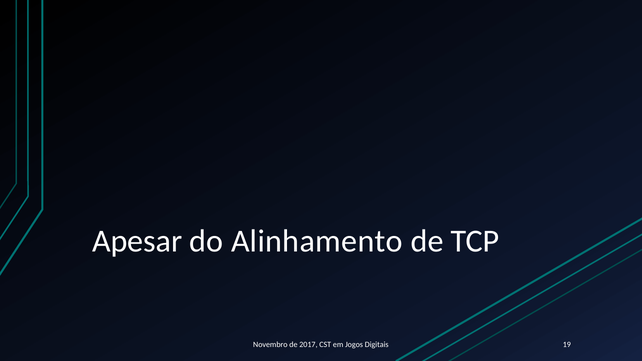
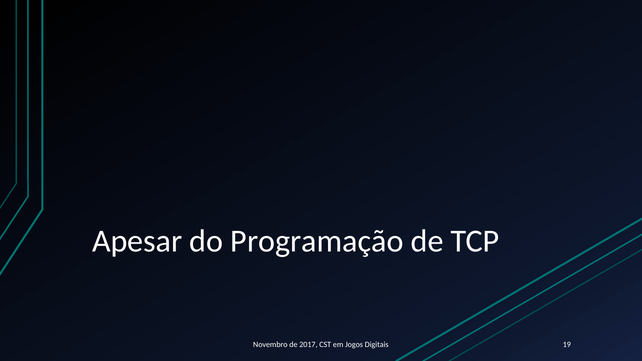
Alinhamento: Alinhamento -> Programação (317, 241)
